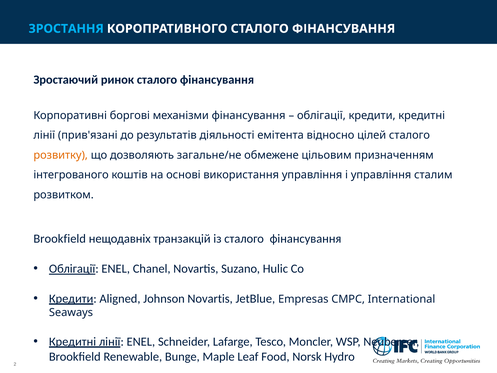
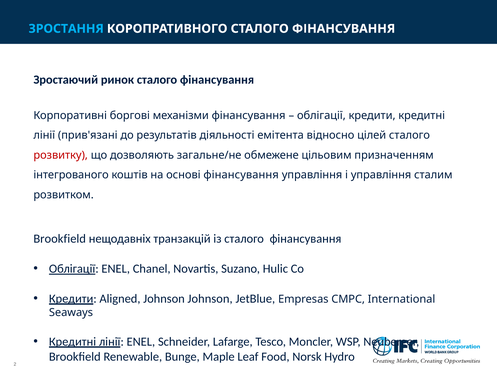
розвитку colour: orange -> red (61, 155)
основі використання: використання -> фінансування (241, 175)
Johnson Novartis: Novartis -> Johnson (210, 298)
